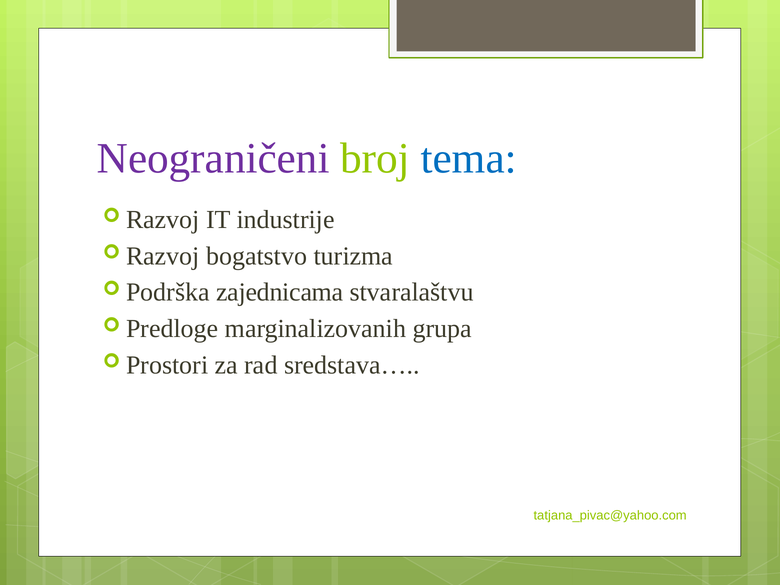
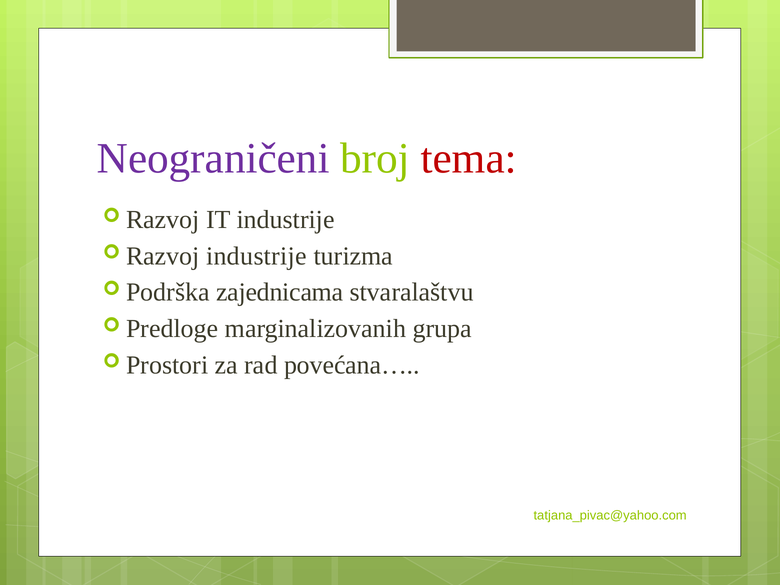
tema colour: blue -> red (469, 158)
Razvoj bogatstvo: bogatstvo -> industrije (256, 256)
sredstava…: sredstava… -> povećana… (352, 365)
